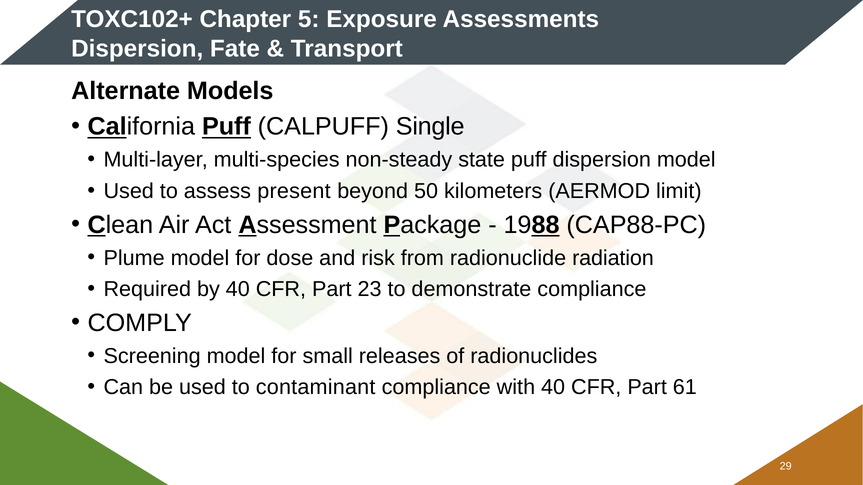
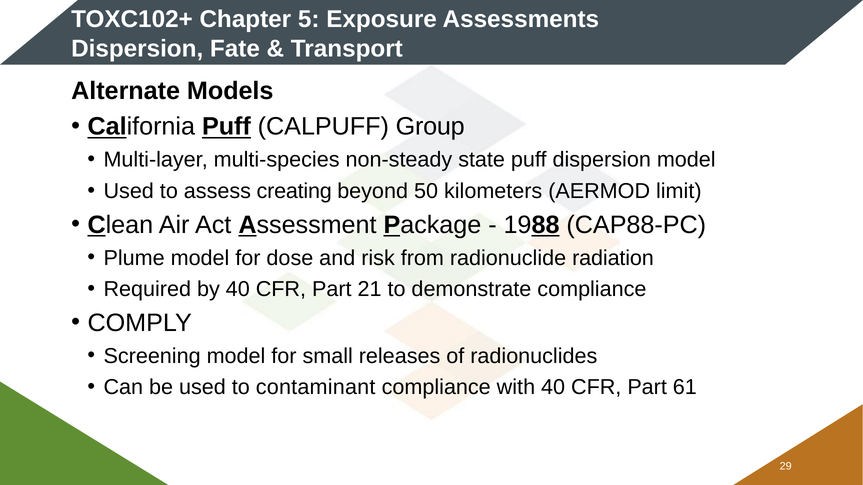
Single: Single -> Group (430, 127)
present: present -> creating (294, 191)
23: 23 -> 21 (370, 289)
